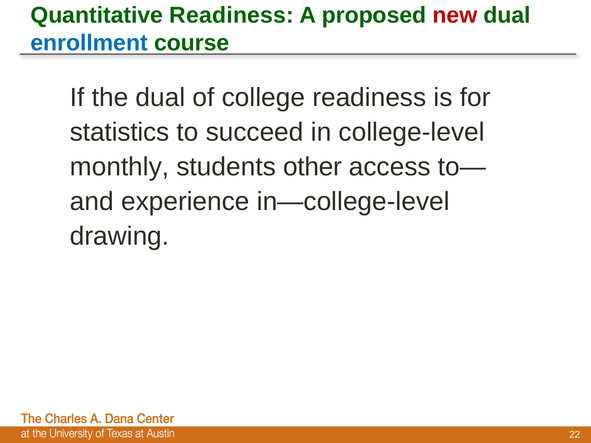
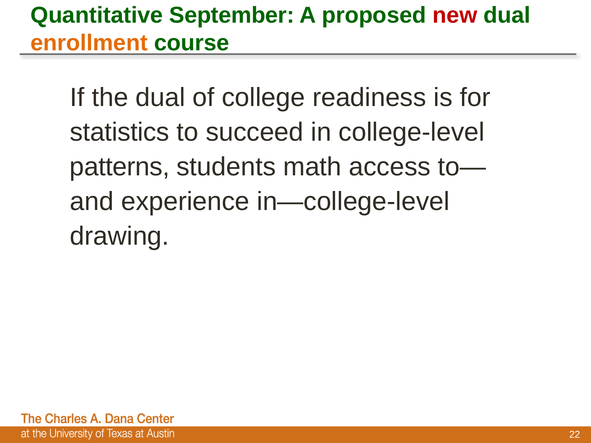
Quantitative Readiness: Readiness -> September (232, 15)
enrollment colour: blue -> orange (89, 43)
monthly: monthly -> patterns (120, 167)
other: other -> math (312, 167)
